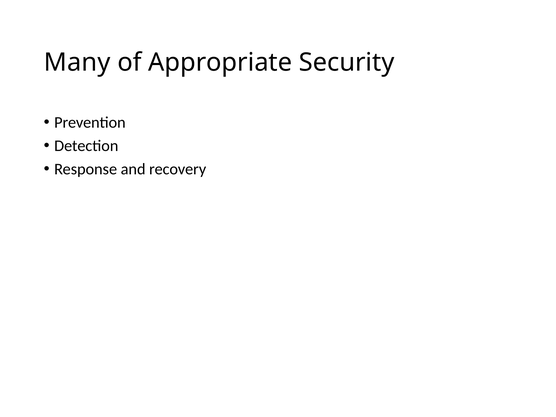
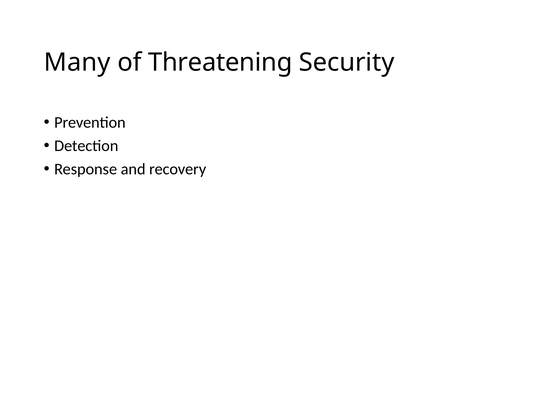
Appropriate: Appropriate -> Threatening (220, 62)
